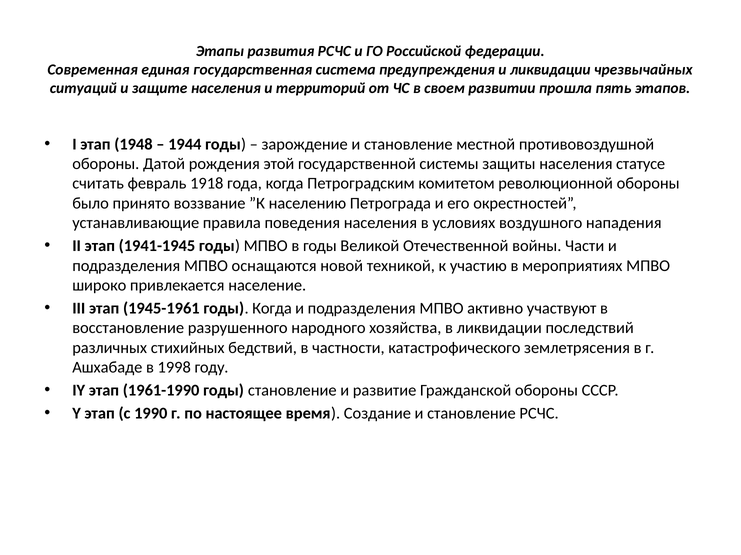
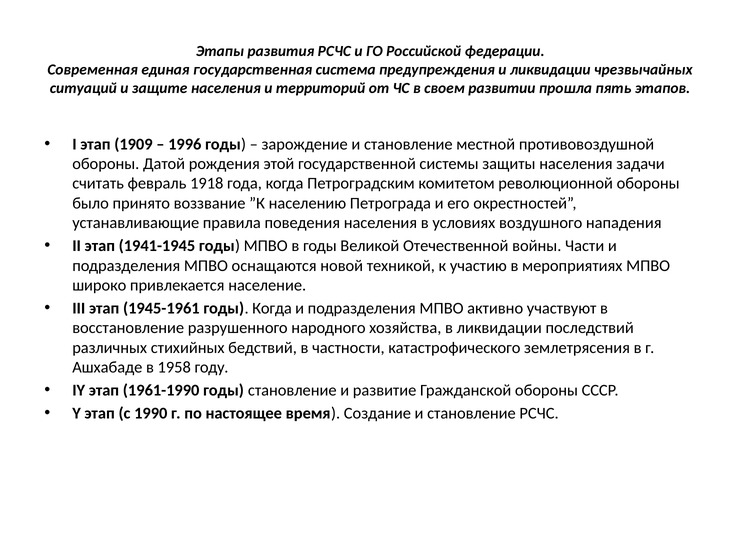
1948: 1948 -> 1909 (133, 144)
1944: 1944 -> 1996 (185, 144)
статусе: статусе -> задачи (641, 164)
1998: 1998 -> 1958 (174, 368)
